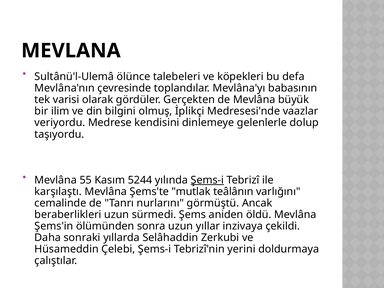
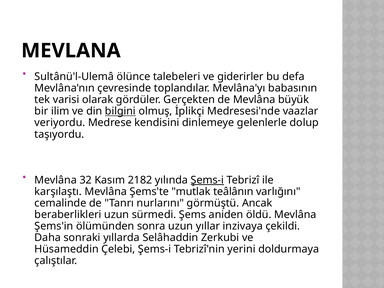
köpekleri: köpekleri -> giderirler (240, 77)
bilgini underline: none -> present (120, 111)
55: 55 -> 32 (86, 180)
5244: 5244 -> 2182 (140, 180)
